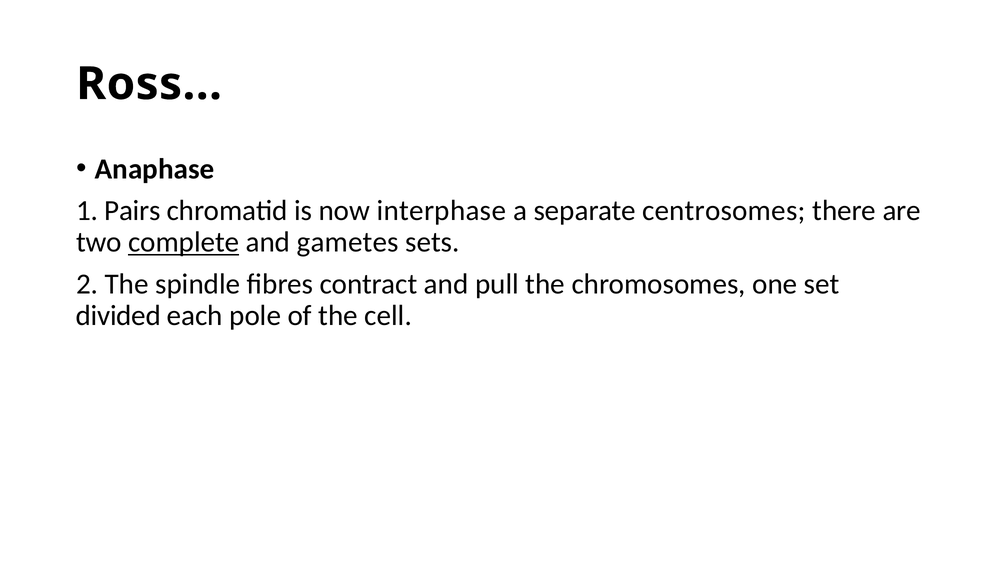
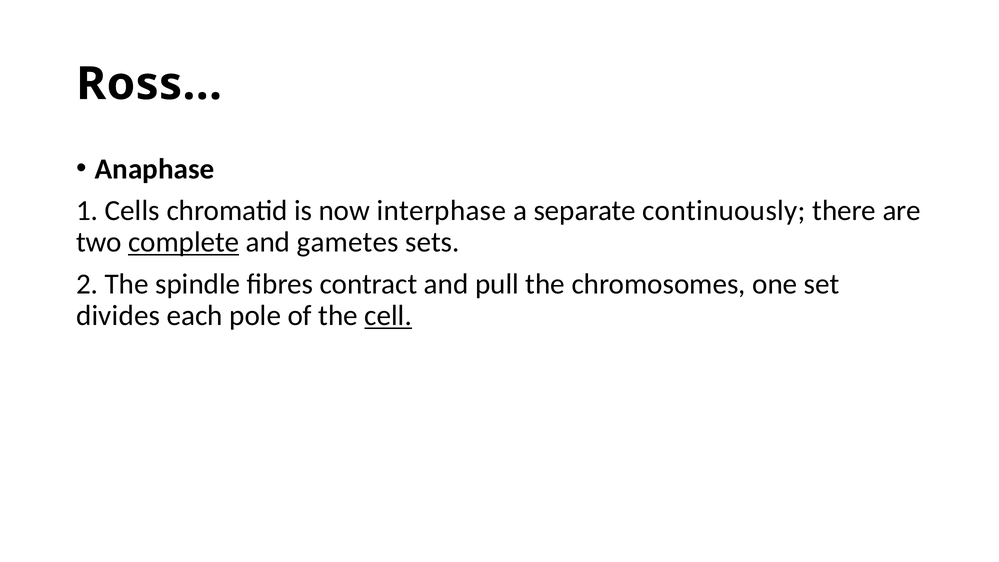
Pairs: Pairs -> Cells (132, 211)
centrosomes: centrosomes -> continuously (724, 211)
divided: divided -> divides (118, 316)
cell underline: none -> present (388, 316)
